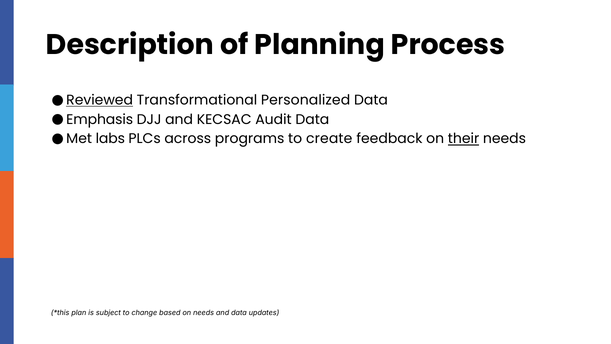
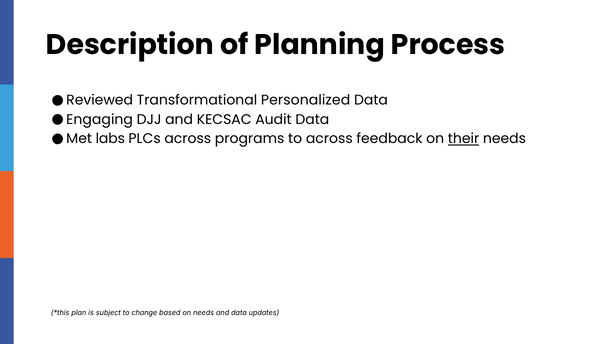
Reviewed underline: present -> none (100, 100)
Emphasis: Emphasis -> Engaging (100, 119)
to create: create -> across (329, 139)
